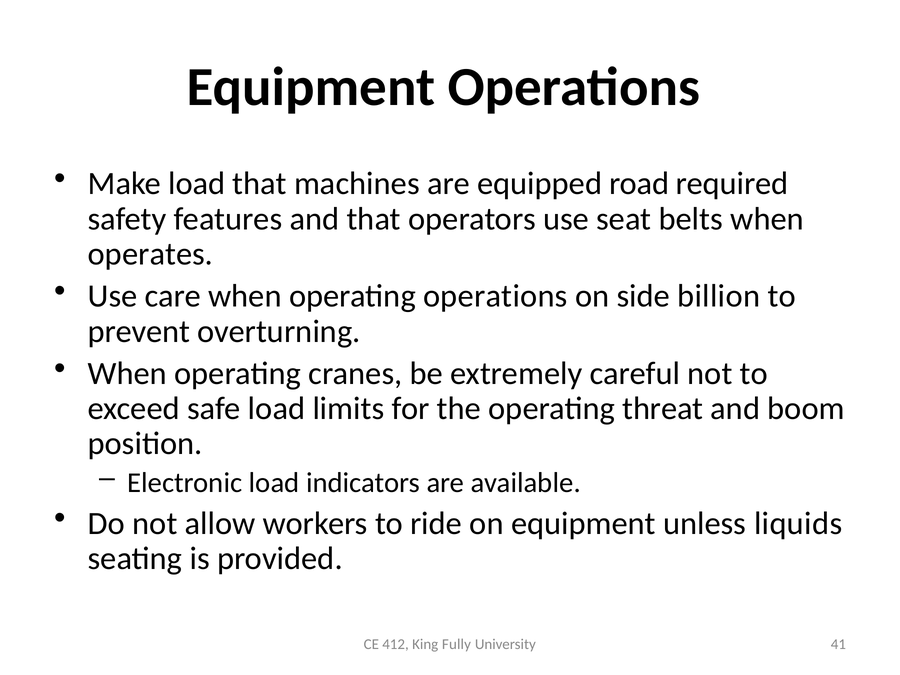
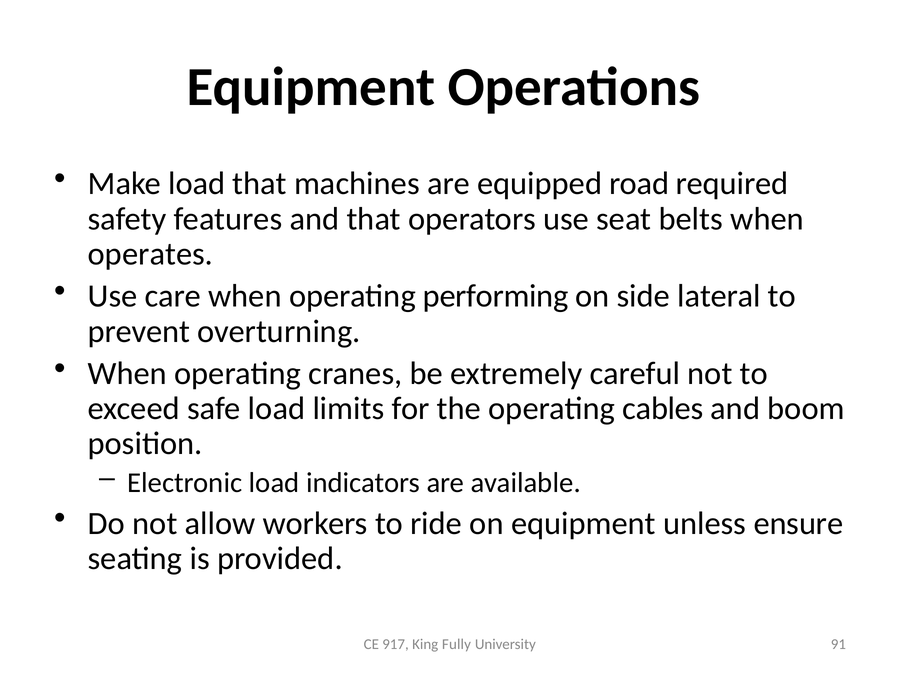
operating operations: operations -> performing (496, 296)
billion: billion -> lateral (719, 296)
threat: threat -> cables (663, 409)
liquids: liquids -> ensure (798, 523)
412: 412 -> 917 (396, 644)
41: 41 -> 91 (838, 644)
